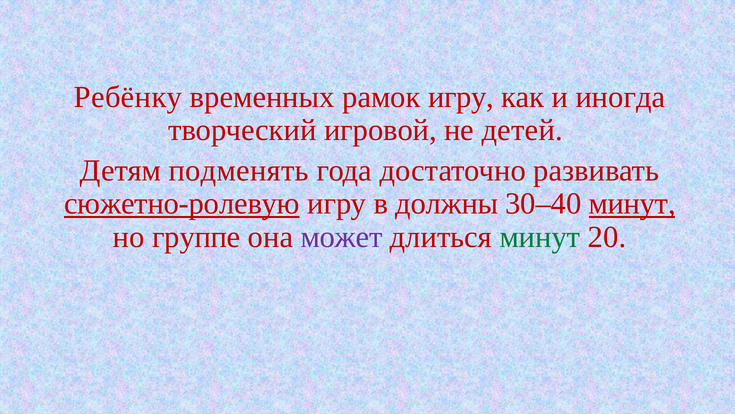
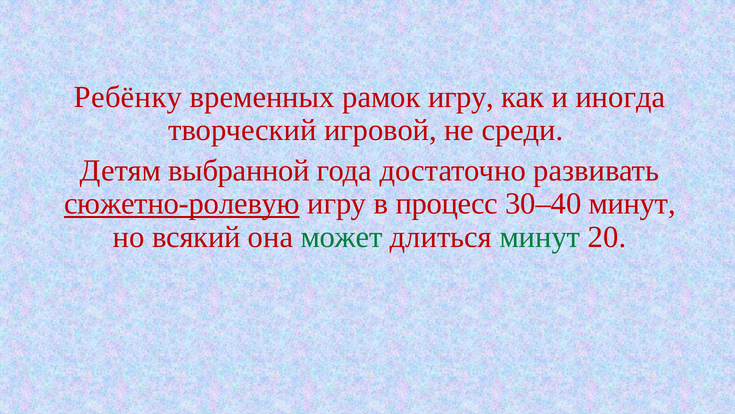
детей: детей -> среди (522, 130)
подменять: подменять -> выбранной (239, 171)
должны: должны -> процесс (447, 204)
минут underline: present -> none (632, 204)
группе: группе -> всякий (196, 237)
может colour: purple -> green (342, 237)
